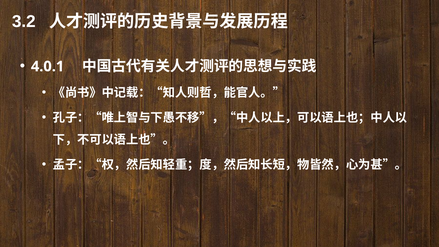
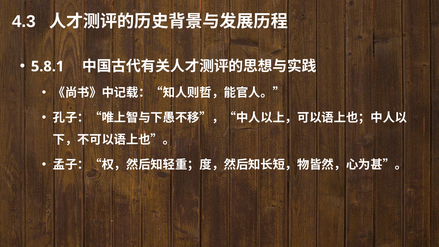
3.2: 3.2 -> 4.3 (24, 22)
4.0.1: 4.0.1 -> 5.8.1 (48, 66)
